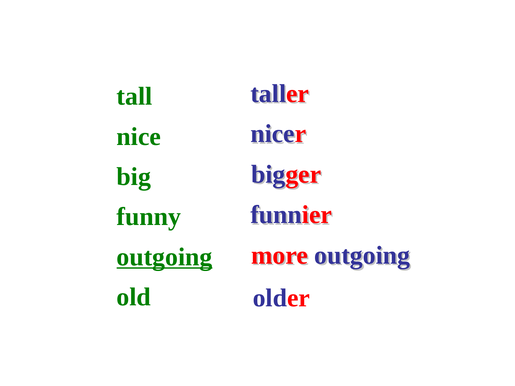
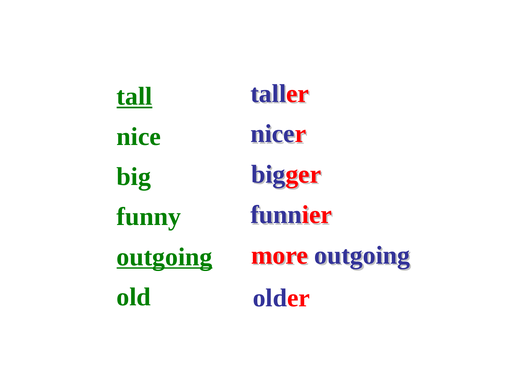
tall underline: none -> present (134, 96)
